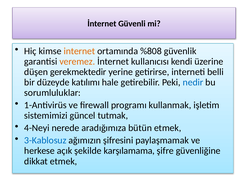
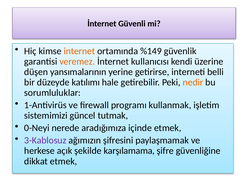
%808: %808 -> %149 (151, 51)
gerekmektedir: gerekmektedir -> yansımalarının (78, 72)
nedir colour: blue -> orange (193, 82)
4-Neyi: 4-Neyi -> 0-Neyi (37, 128)
bütün: bütün -> içinde (140, 128)
3-Kablosuz colour: blue -> purple (45, 140)
